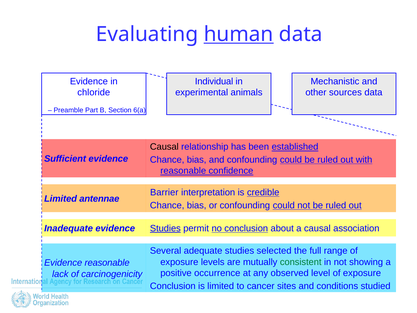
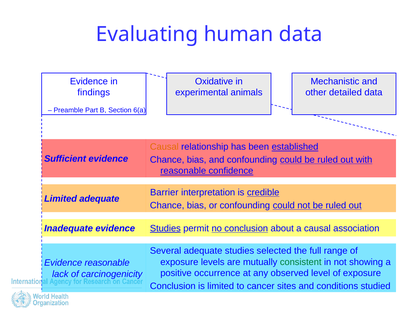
human underline: present -> none (239, 34)
Individual: Individual -> Oxidative (214, 81)
chloride: chloride -> findings (94, 92)
sources: sources -> detailed (345, 92)
Causal colour: black -> orange (164, 147)
Limited antennae: antennae -> adequate (99, 199)
